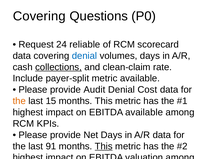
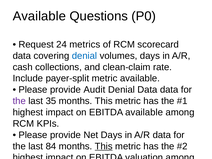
Covering: Covering -> Available (39, 16)
reliable: reliable -> metrics (85, 44)
collections underline: present -> none (59, 67)
Denial Cost: Cost -> Data (147, 90)
the colour: orange -> purple (19, 101)
15: 15 -> 35 (51, 101)
91: 91 -> 84 (51, 146)
